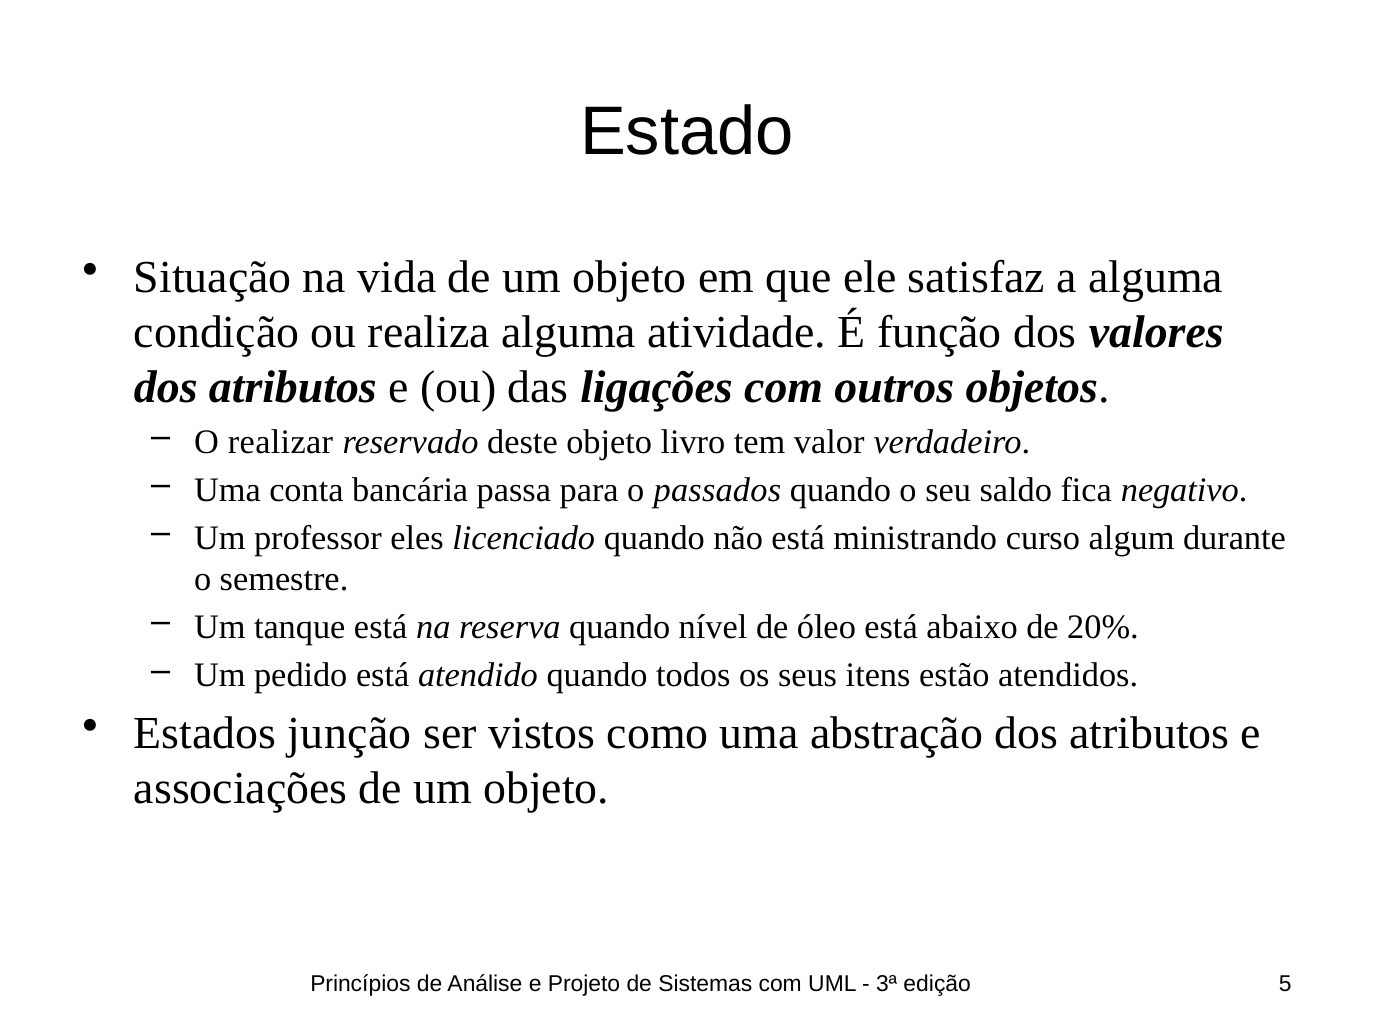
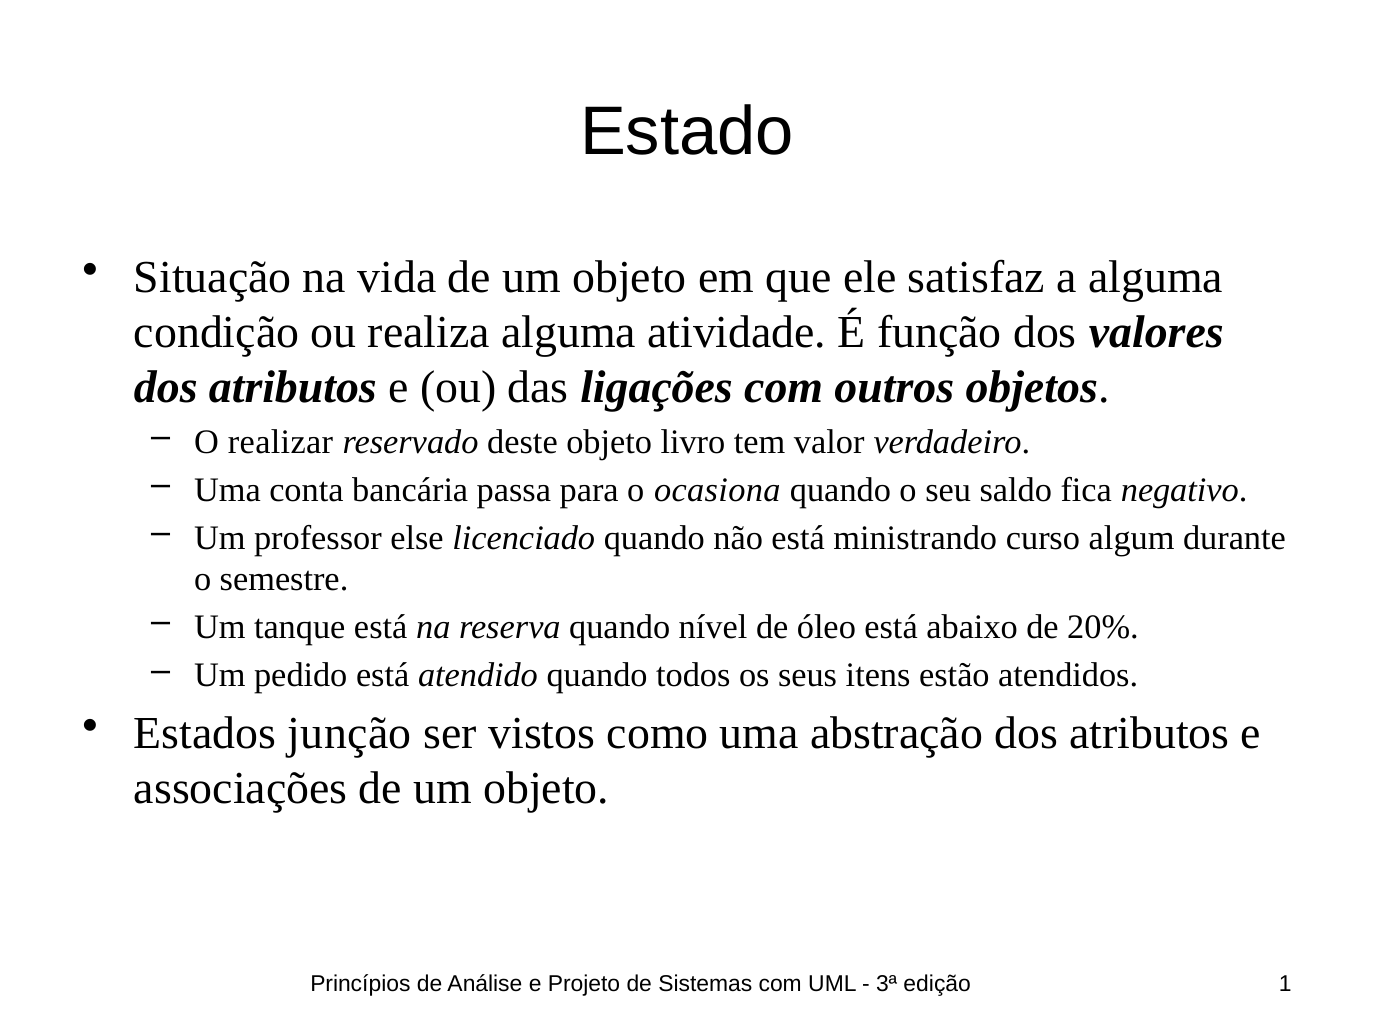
passados: passados -> ocasiona (717, 490)
eles: eles -> else (417, 538)
5: 5 -> 1 (1285, 984)
